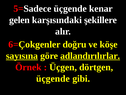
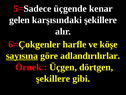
doğru: doğru -> harfle (74, 44)
adlandırılırlar underline: present -> none (90, 56)
üçgende: üçgende -> şekillere (53, 78)
